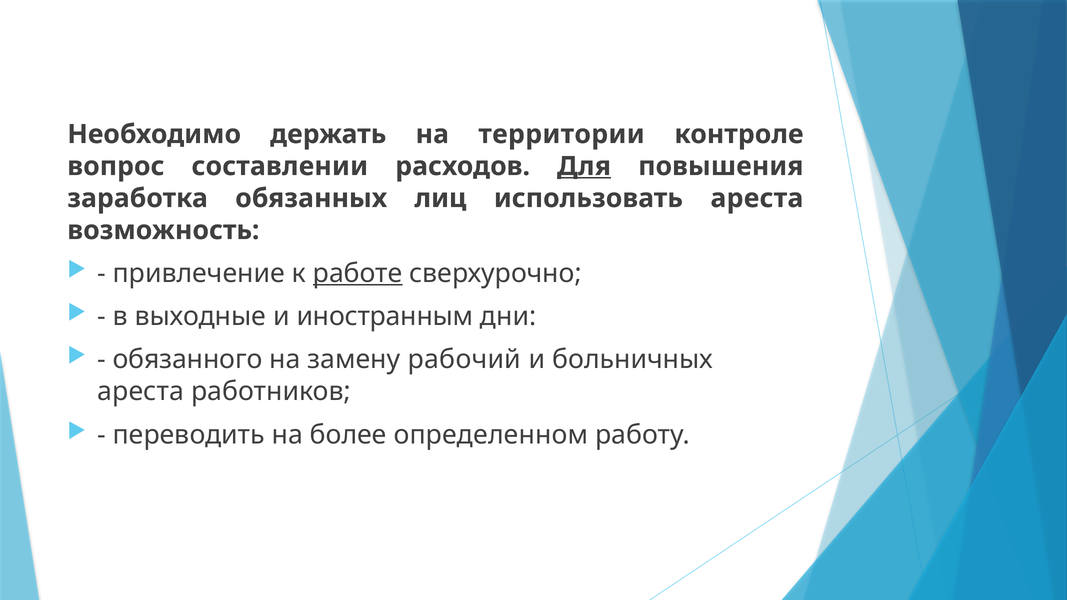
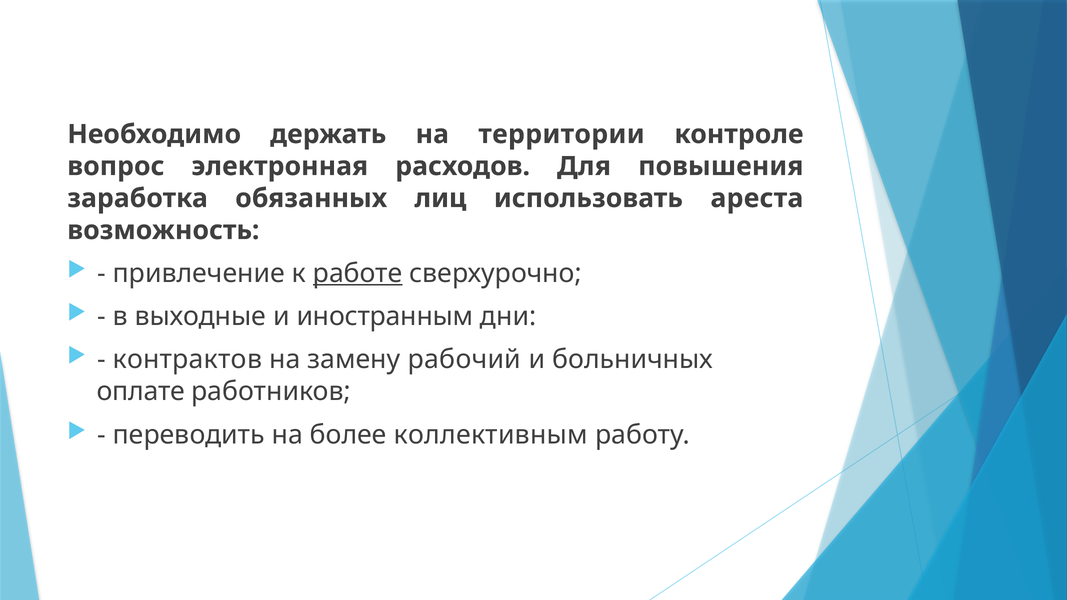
составлении: составлении -> электронная (280, 166)
Для underline: present -> none (584, 166)
обязанного: обязанного -> контрактов (187, 360)
ареста: ареста -> оплате (141, 392)
определенном: определенном -> коллективным (491, 435)
